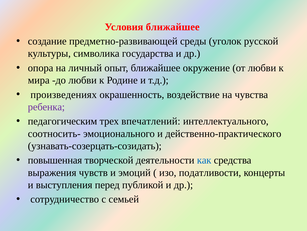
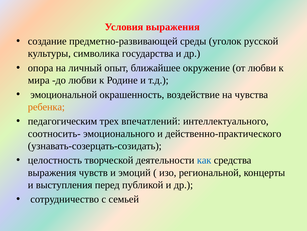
Условия ближайшее: ближайшее -> выражения (173, 27)
произведениях: произведениях -> эмоциональной (64, 94)
ребенка colour: purple -> orange (46, 107)
повышенная: повышенная -> целостность (55, 160)
податливости: податливости -> региональной (210, 172)
